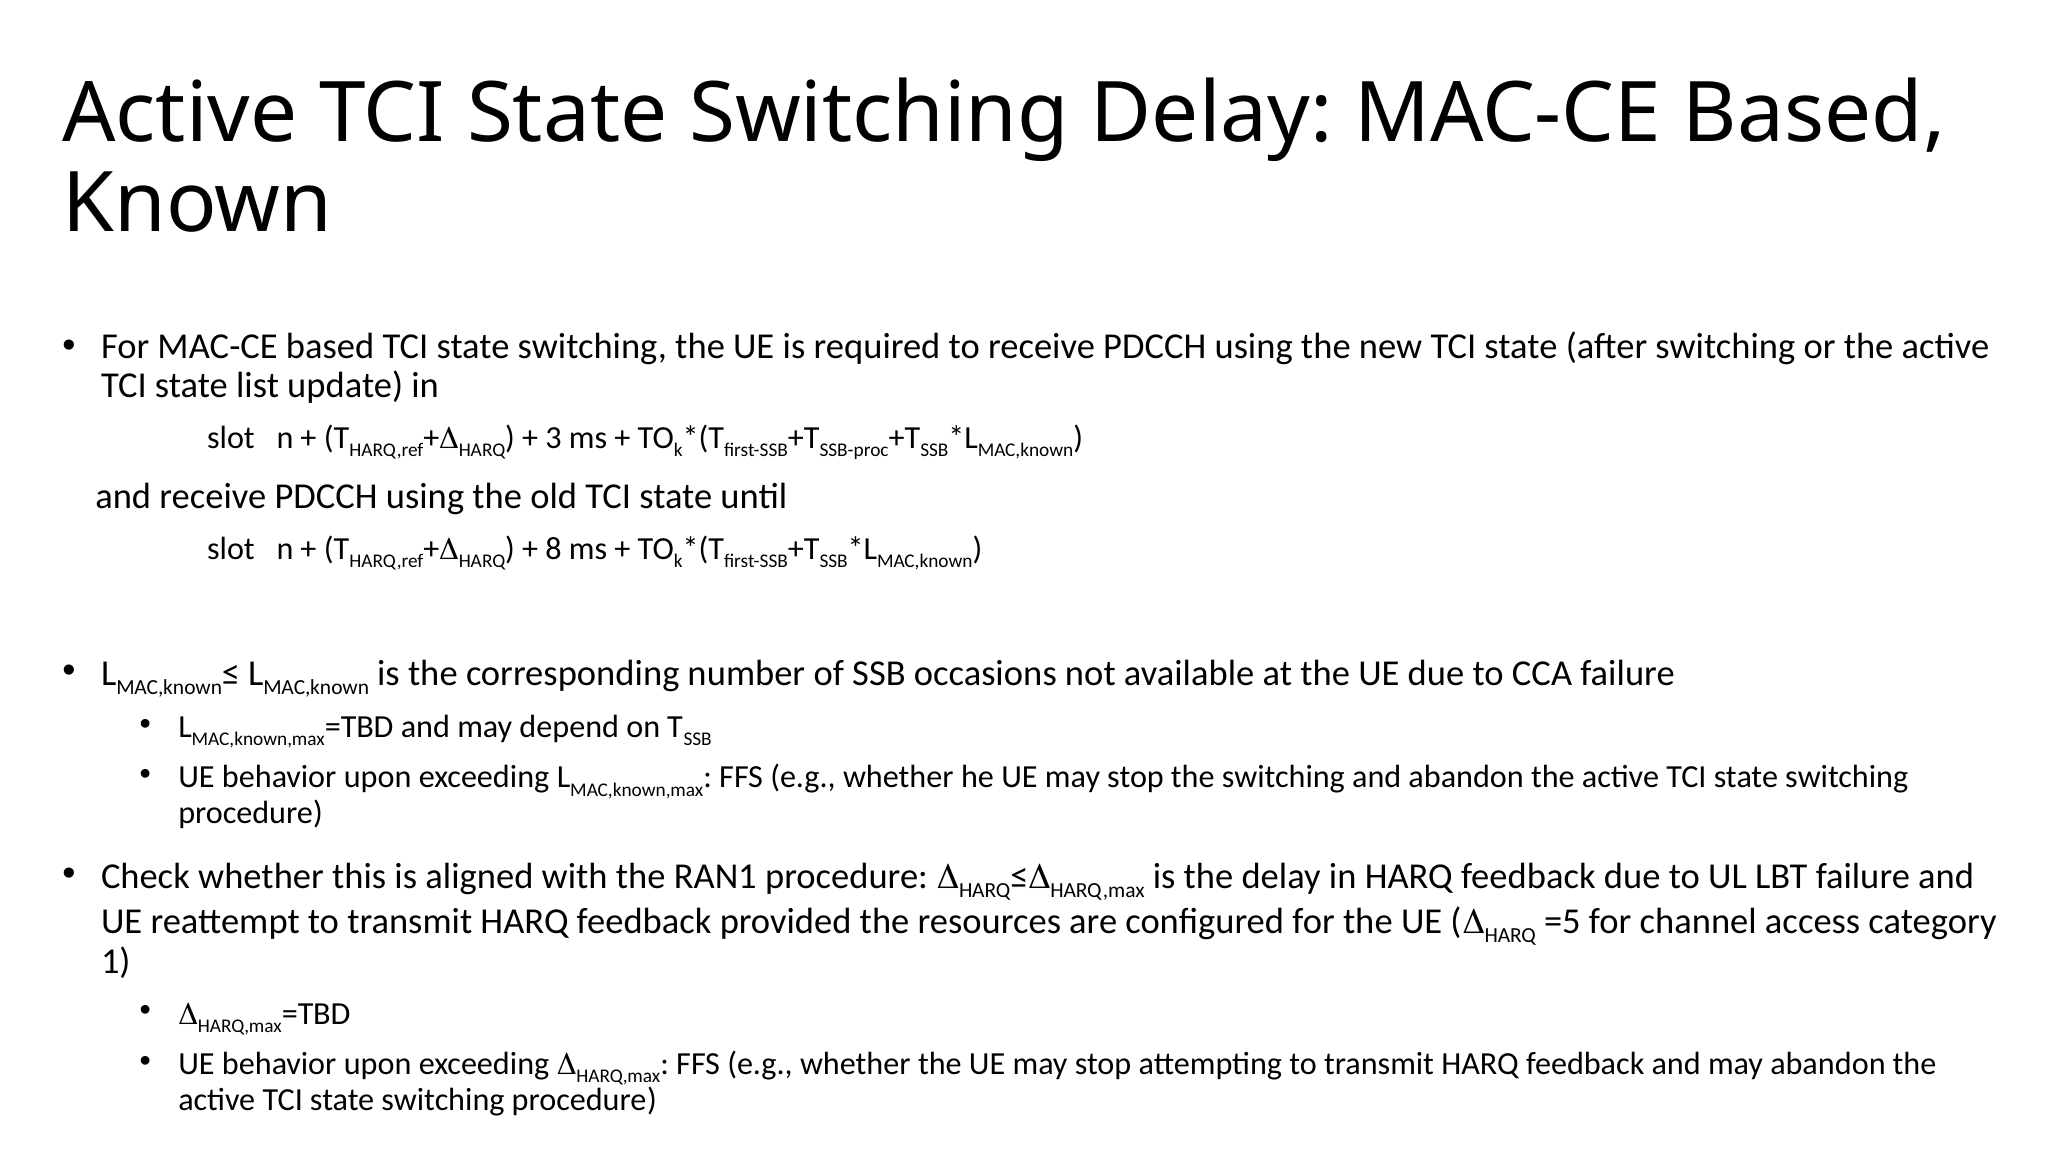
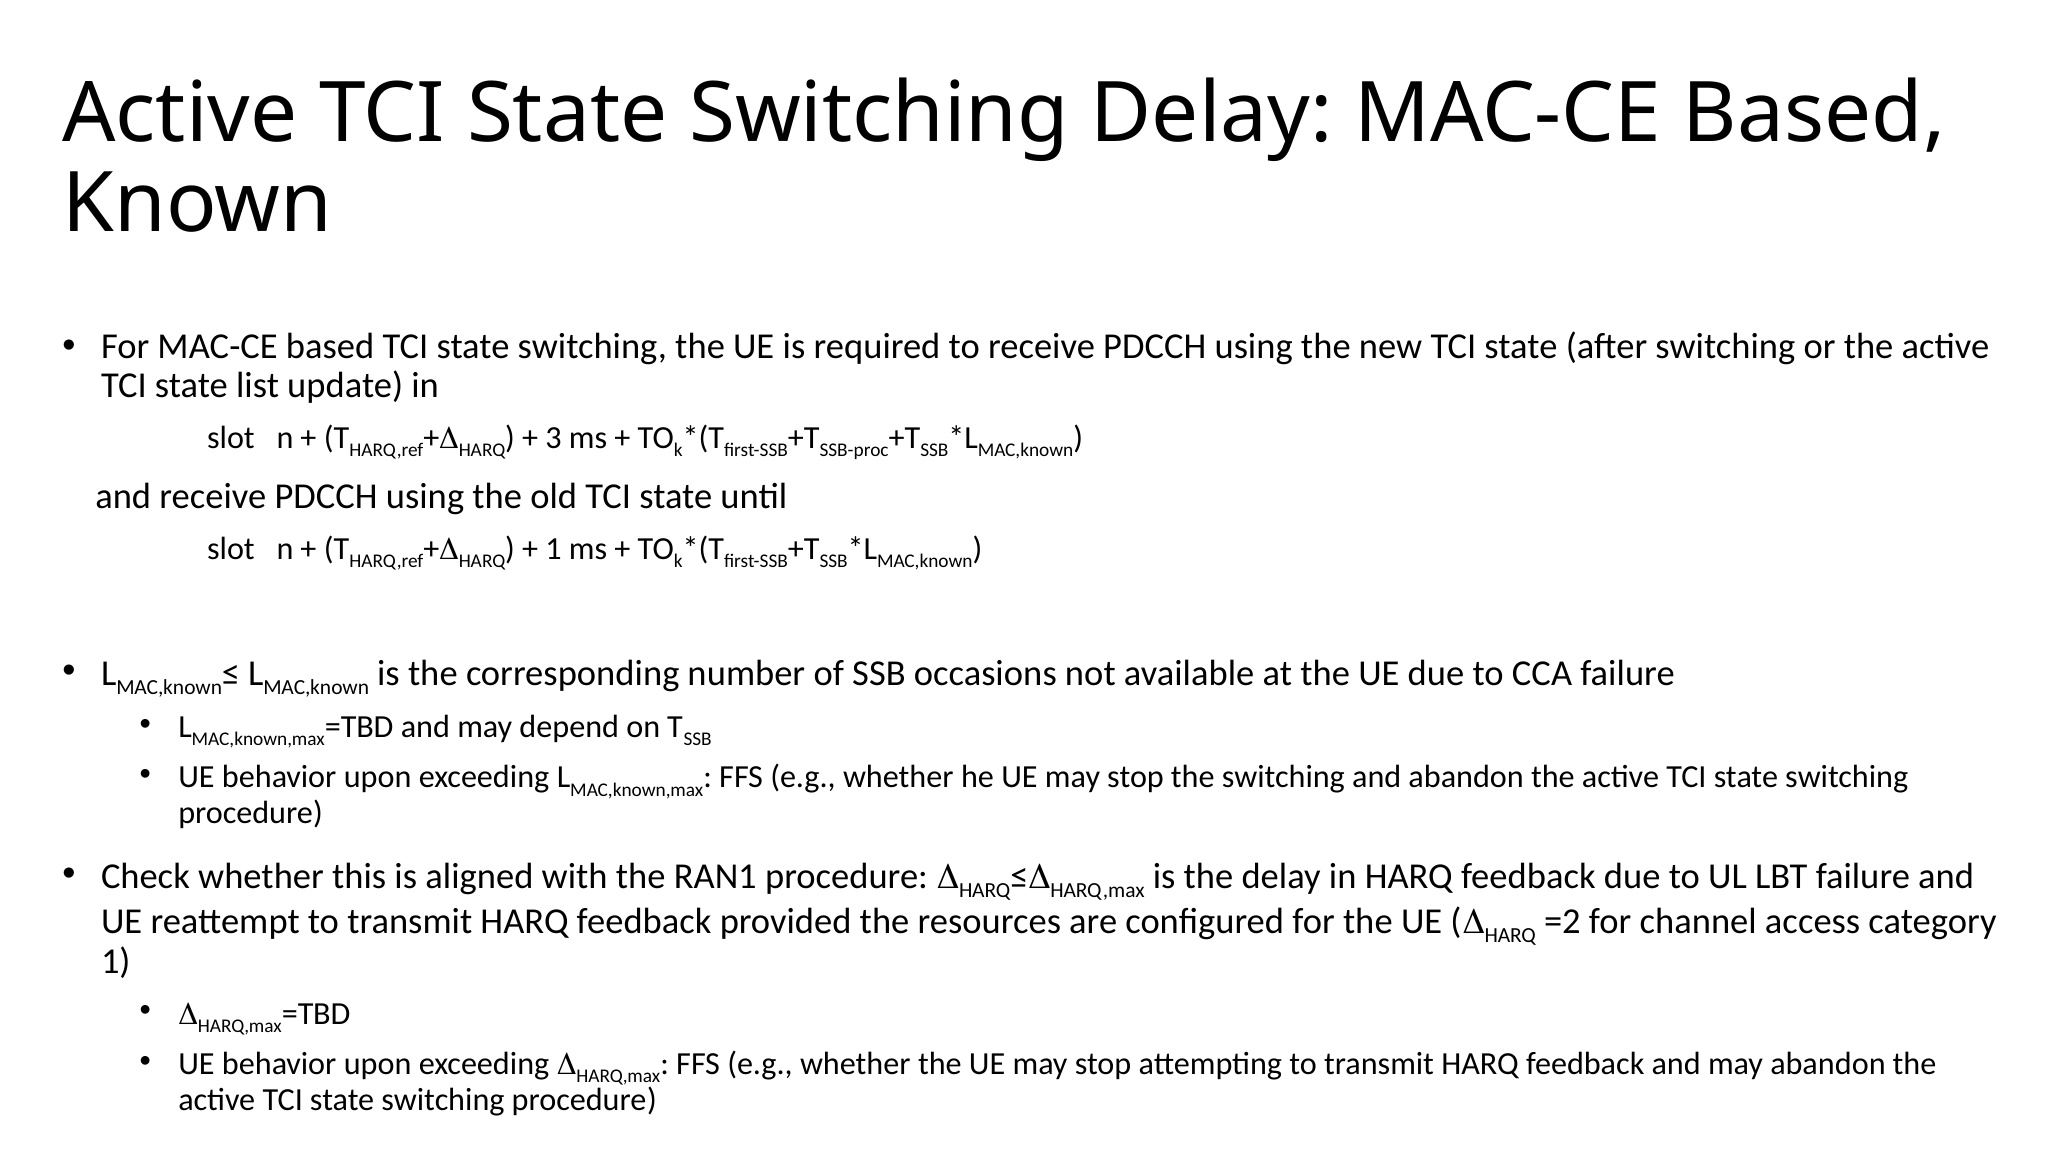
8: 8 -> 1 (553, 549)
=5: =5 -> =2 (1562, 922)
